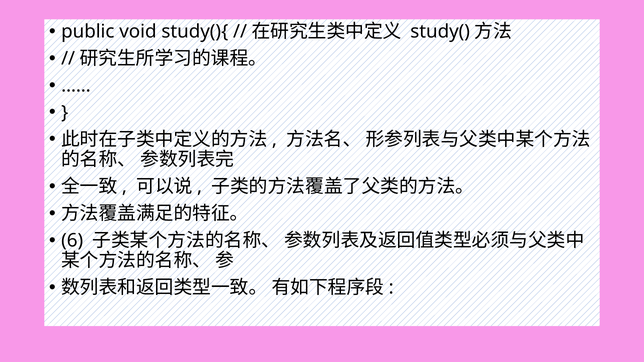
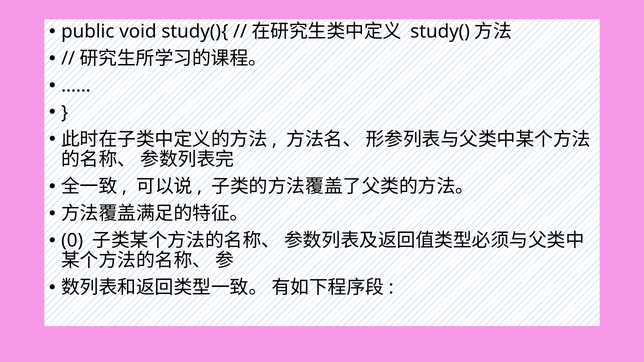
6: 6 -> 0 (72, 241)
